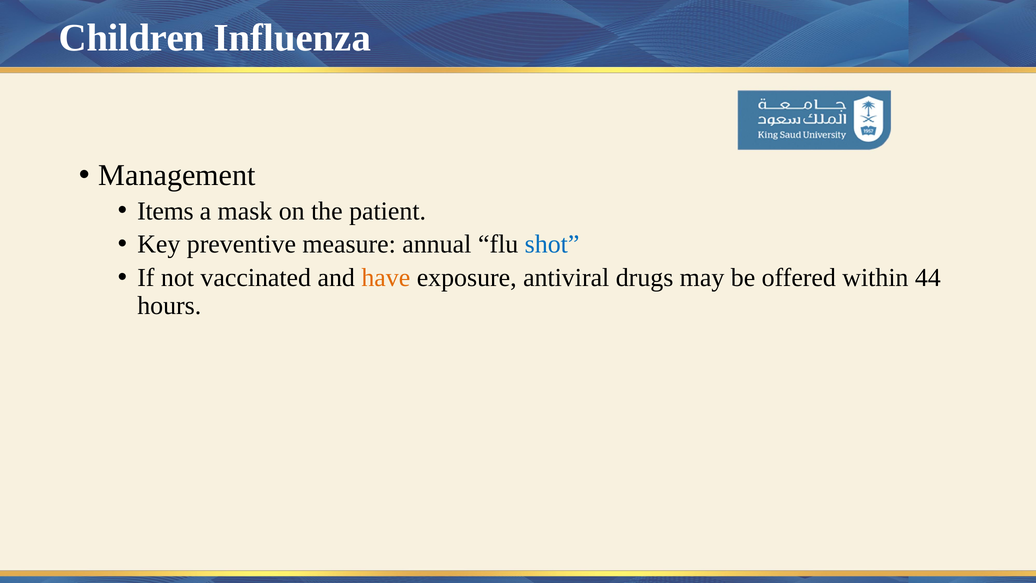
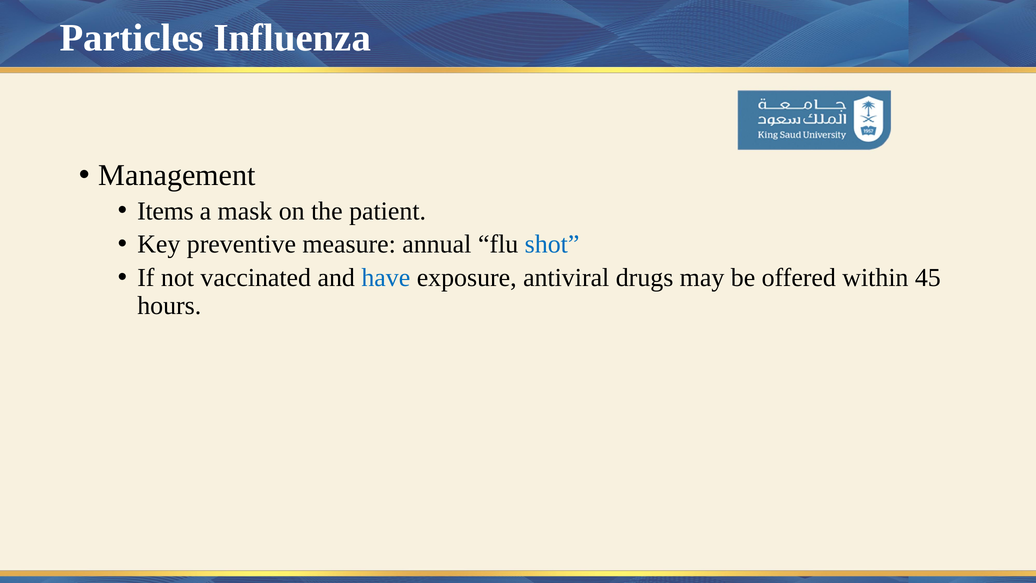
Children: Children -> Particles (132, 38)
have colour: orange -> blue (386, 278)
44: 44 -> 45 (928, 278)
